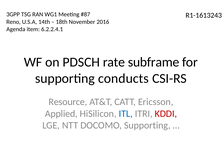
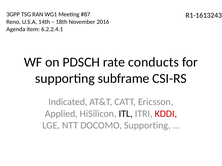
subframe: subframe -> conducts (153, 62)
conducts: conducts -> subframe (124, 79)
Resource: Resource -> Indicated (68, 102)
ITL colour: blue -> black (126, 114)
